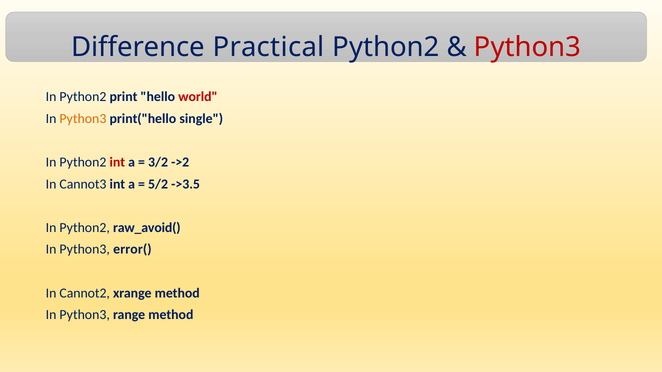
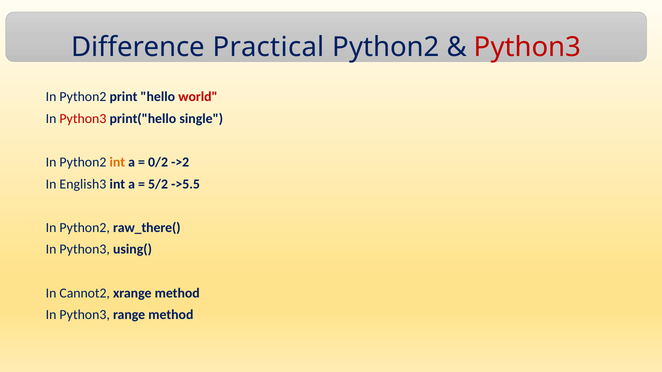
Python3 colour: orange -> red (83, 119)
int colour: red -> orange (117, 162)
3/2: 3/2 -> 0/2 (158, 162)
Cannot3: Cannot3 -> English3 (83, 184)
->3.5: ->3.5 -> ->5.5 (186, 184)
raw_avoid(: raw_avoid( -> raw_there( (147, 228)
error(: error( -> using( (132, 250)
